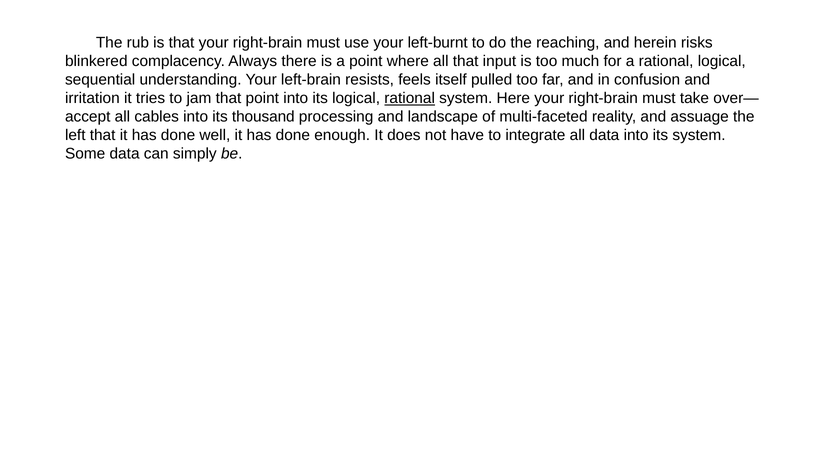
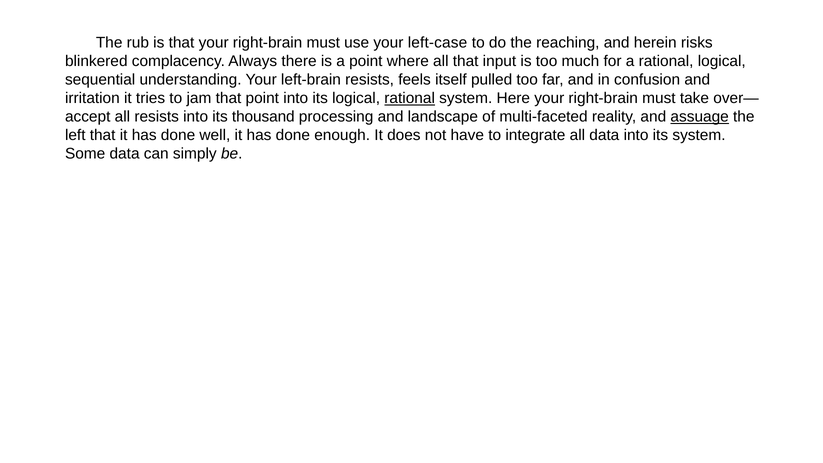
left-burnt: left-burnt -> left-case (438, 43)
all cables: cables -> resists (157, 117)
assuage underline: none -> present (700, 117)
